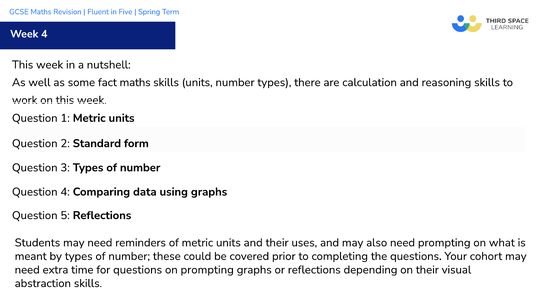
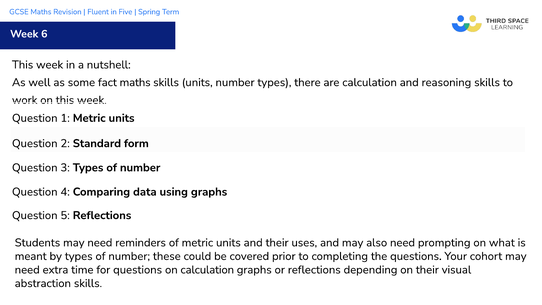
Week 4: 4 -> 6 (44, 34)
on prompting: prompting -> calculation (207, 270)
